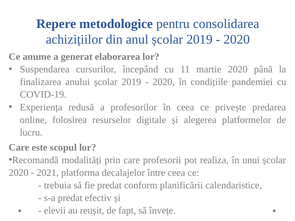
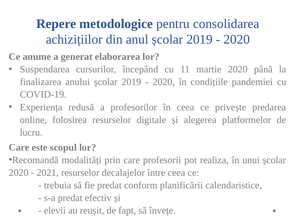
2021 platforma: platforma -> resurselor (80, 173)
